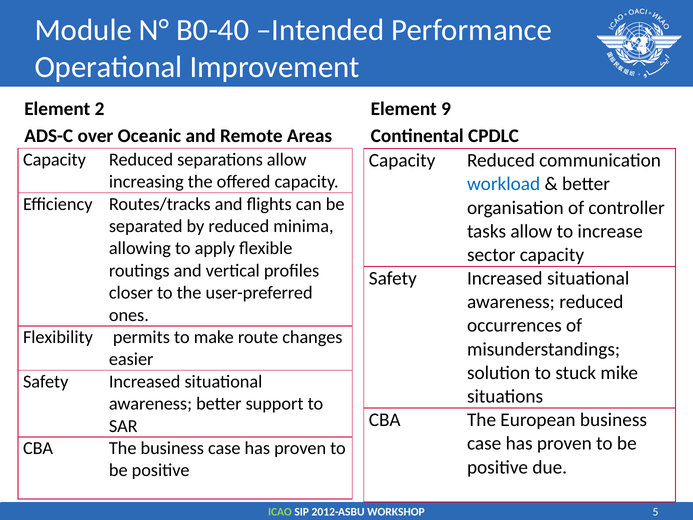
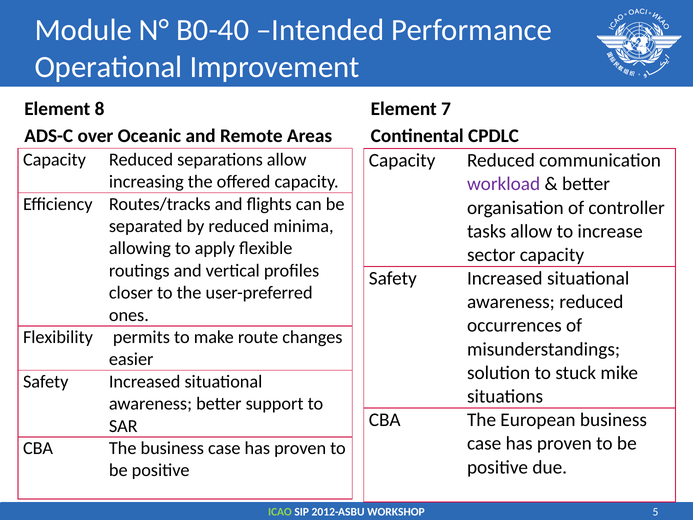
2: 2 -> 8 (100, 109)
9: 9 -> 7 (446, 109)
workload colour: blue -> purple (504, 184)
